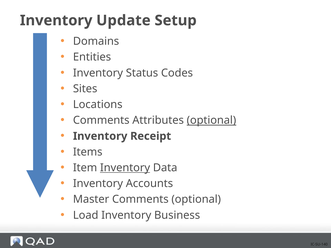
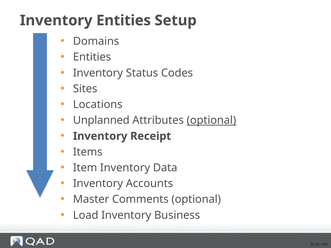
Update: Update -> Entities (124, 20)
Comments: Comments -> Unplanned (101, 120)
Inventory underline: present -> none (125, 168)
